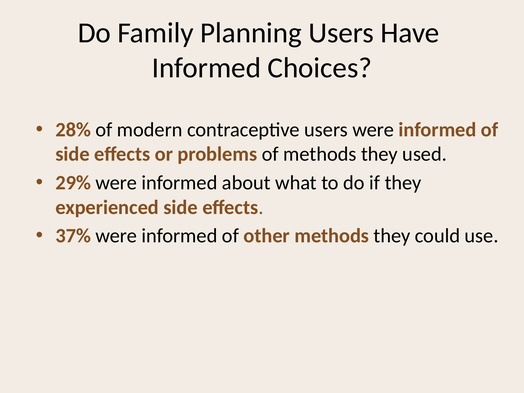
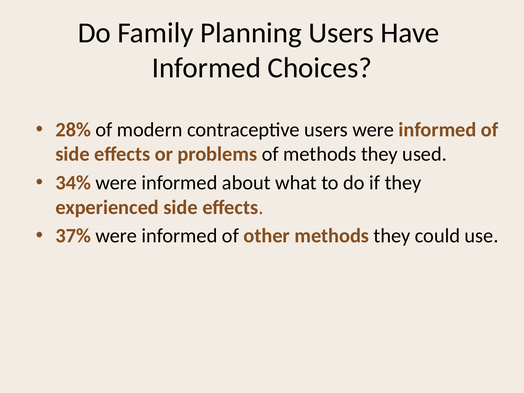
29%: 29% -> 34% (73, 183)
